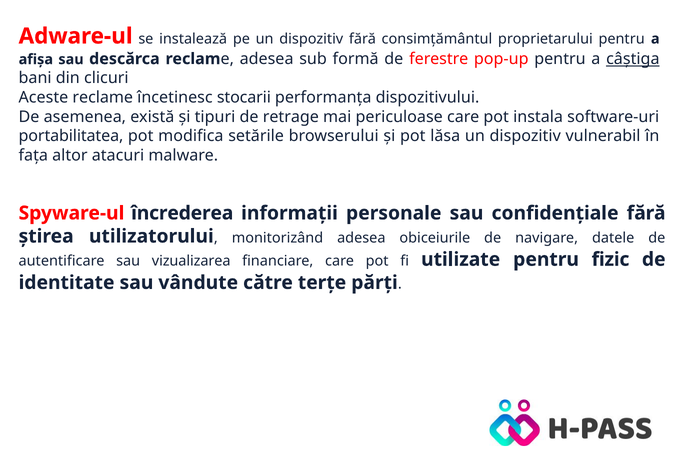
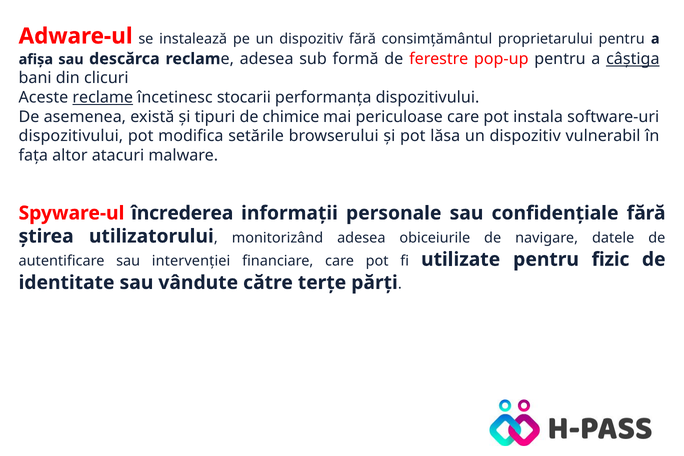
reclame underline: none -> present (103, 97)
retrage: retrage -> chimice (291, 117)
portabilitatea: portabilitatea -> dispozitivului (71, 136)
vizualizarea: vizualizarea -> intervenției (191, 261)
